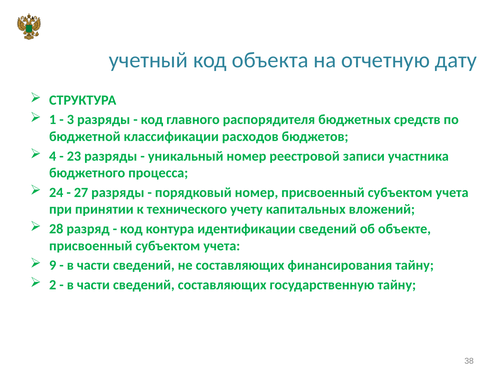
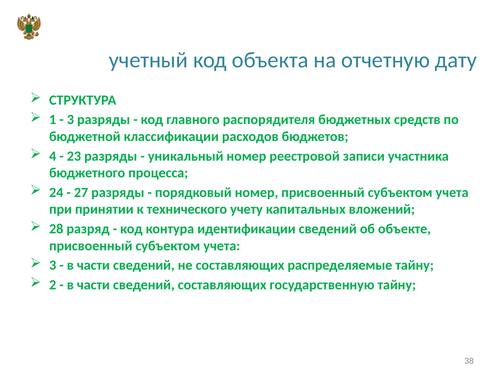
9: 9 -> 3 (53, 265)
финансирования: финансирования -> распределяемые (340, 265)
